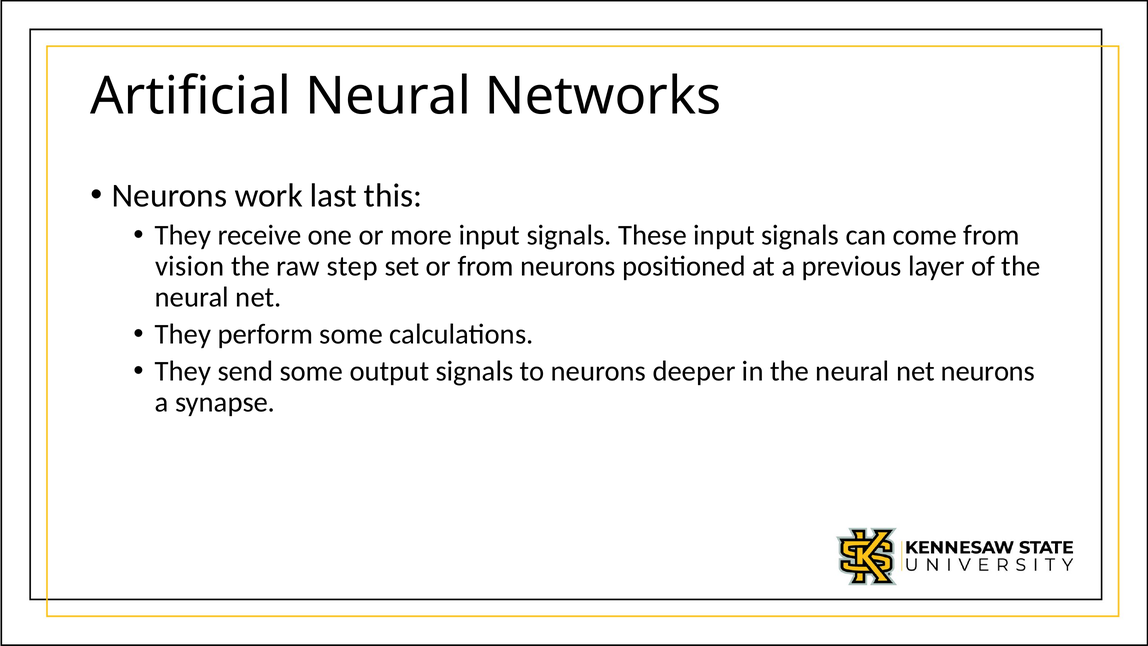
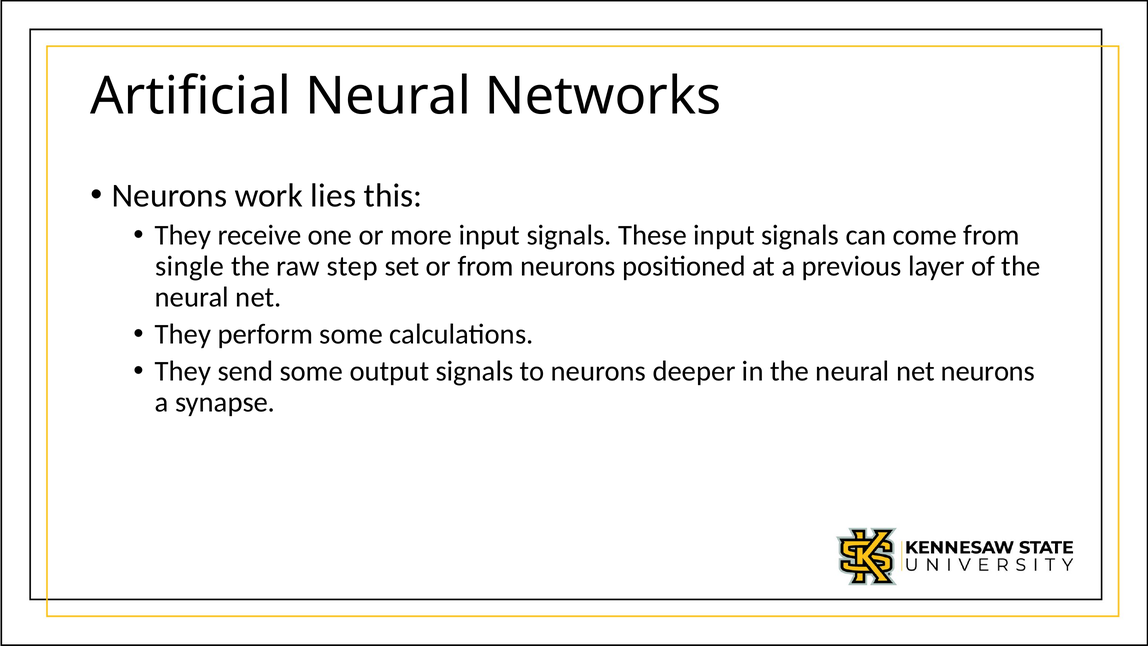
last: last -> lies (333, 195)
vision: vision -> single (190, 266)
